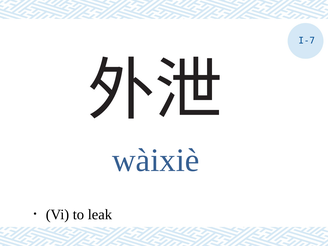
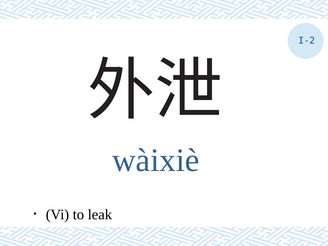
I-7: I-7 -> I-2 (307, 41)
